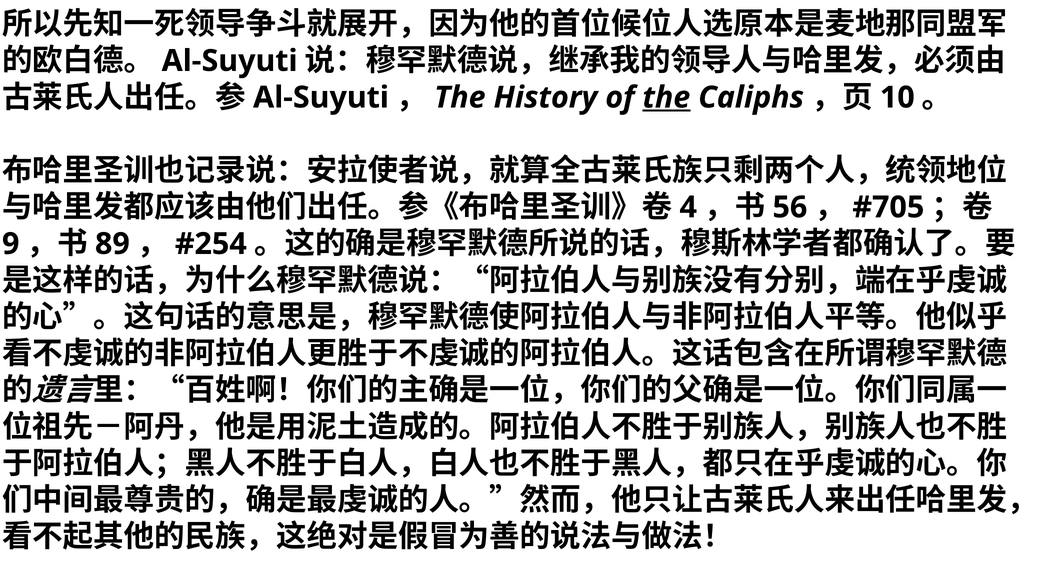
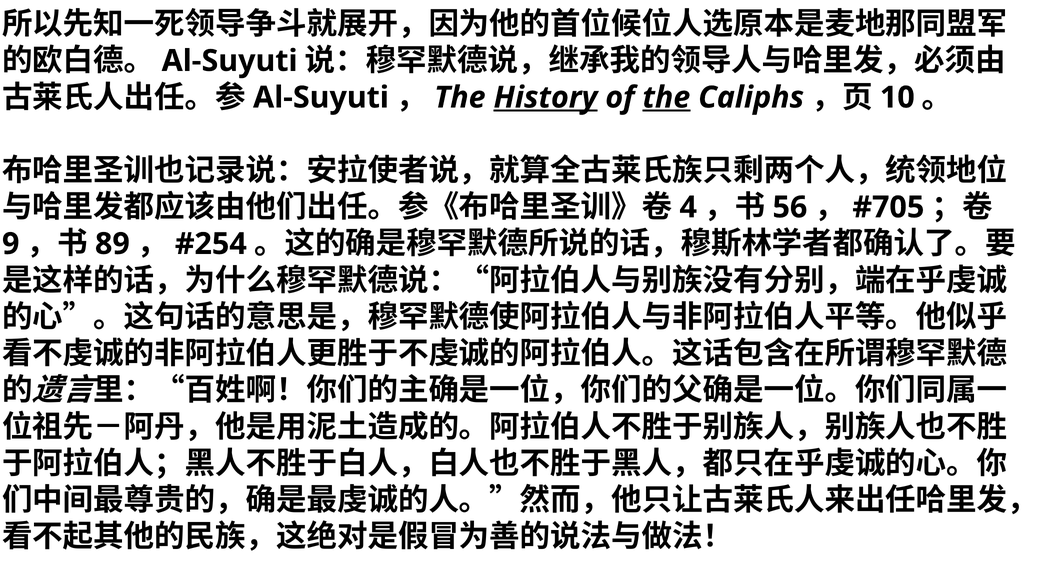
History underline: none -> present (545, 98)
